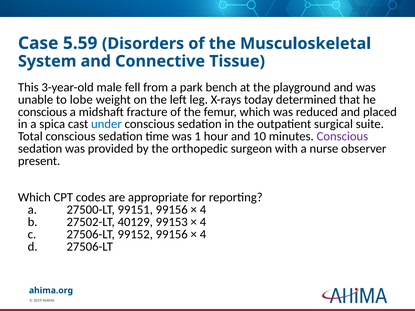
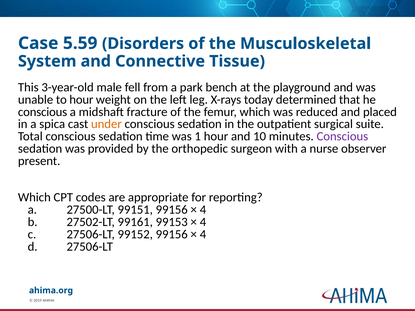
to lobe: lobe -> hour (81, 100)
under colour: blue -> orange (106, 124)
40129: 40129 -> 99161 (135, 222)
